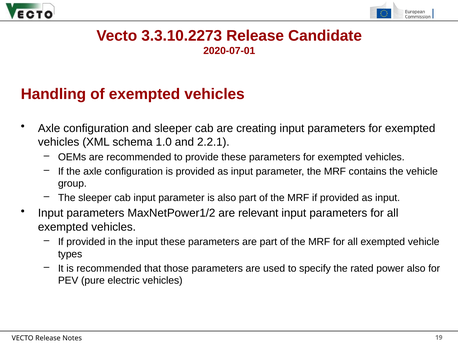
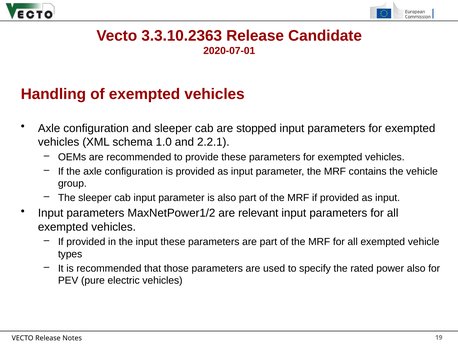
3.3.10.2273: 3.3.10.2273 -> 3.3.10.2363 (182, 36)
creating: creating -> stopped (256, 128)
